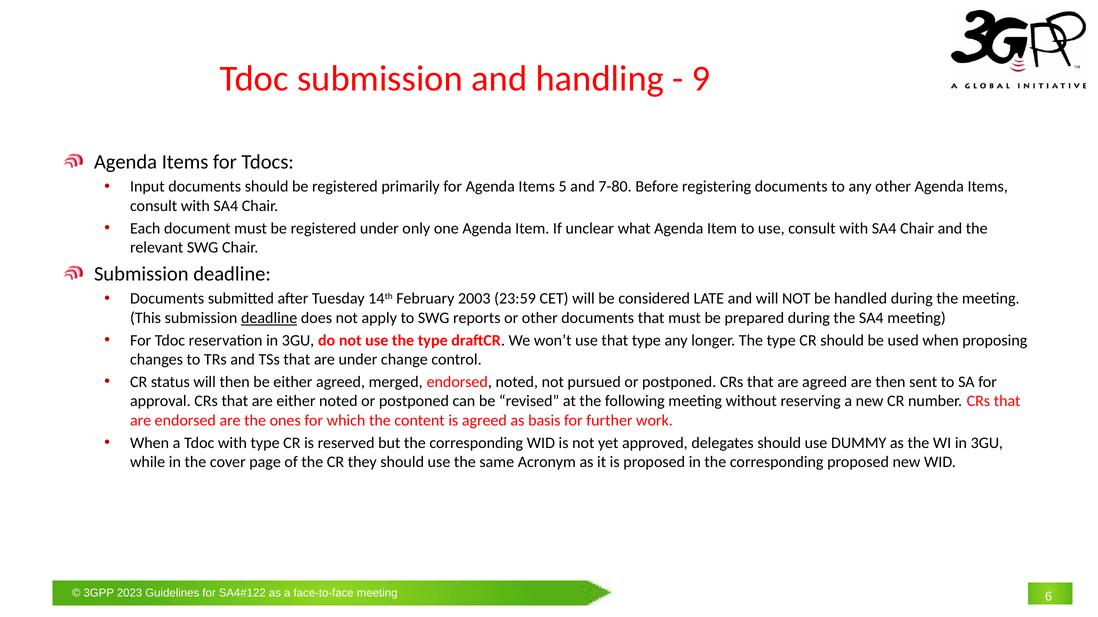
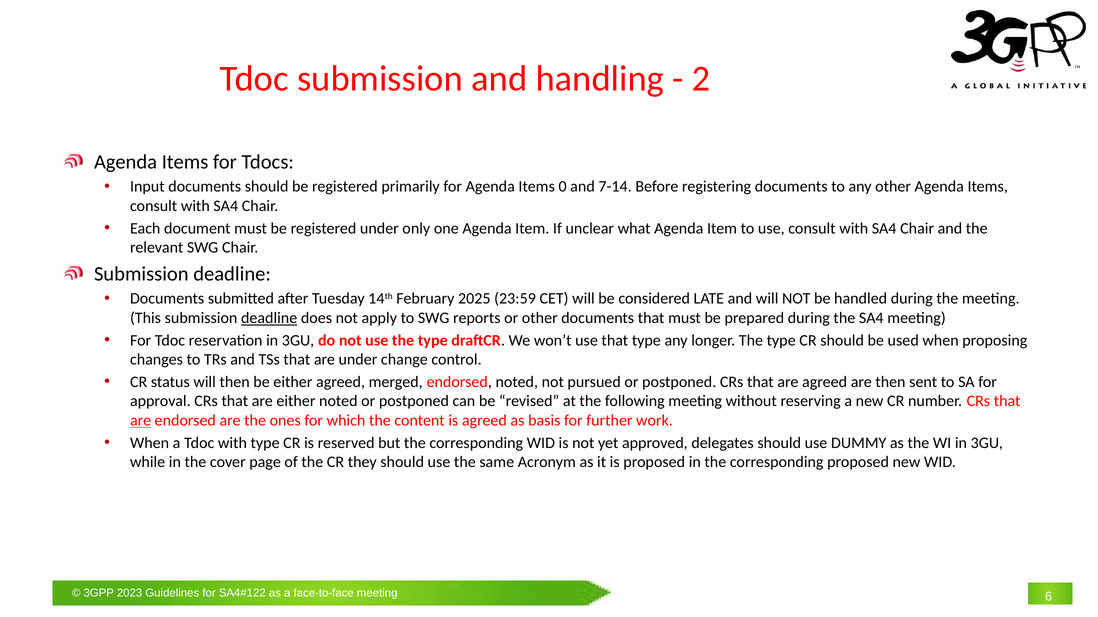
9: 9 -> 2 (701, 79)
5: 5 -> 0 (563, 187)
7-80: 7-80 -> 7-14 (615, 187)
2003: 2003 -> 2025 (474, 299)
are underline: none -> present (141, 421)
